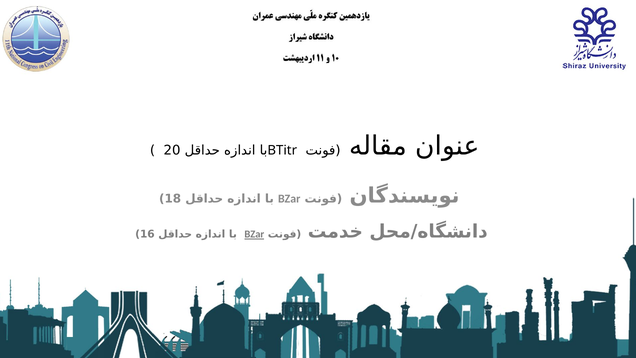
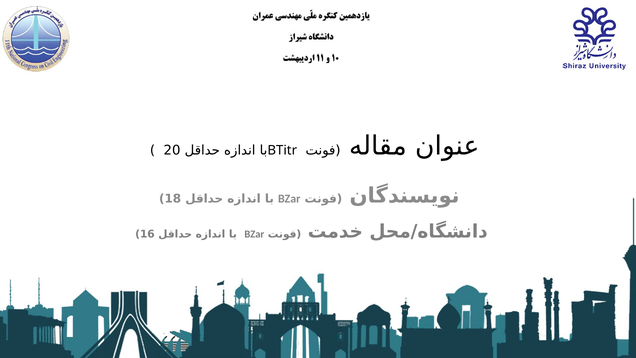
BZar underline: present -> none (254, 234)
